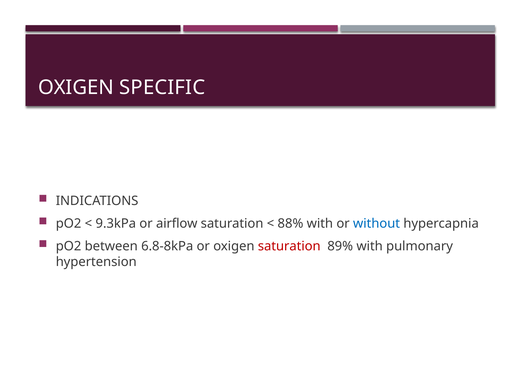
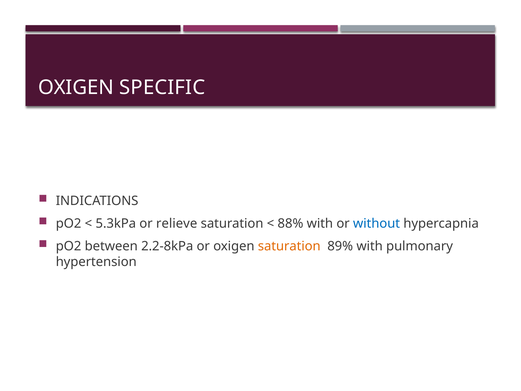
9.3kPa: 9.3kPa -> 5.3kPa (116, 223)
airflow: airflow -> relieve (177, 223)
6.8-8kPa: 6.8-8kPa -> 2.2-8kPa (167, 246)
saturation colour: red -> orange (289, 246)
